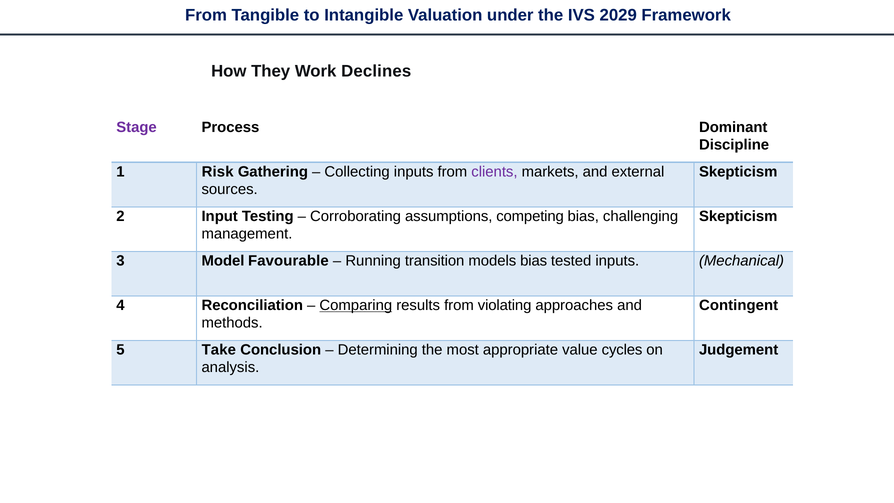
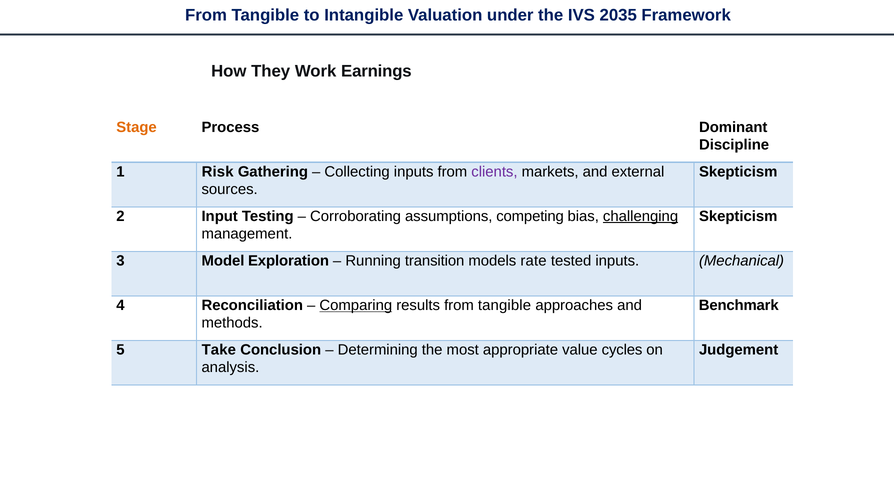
2029: 2029 -> 2035 (618, 15)
Declines: Declines -> Earnings (376, 71)
Stage colour: purple -> orange (137, 127)
challenging underline: none -> present (641, 216)
Favourable: Favourable -> Exploration (288, 261)
models bias: bias -> rate (534, 261)
results from violating: violating -> tangible (504, 305)
Contingent: Contingent -> Benchmark (739, 305)
